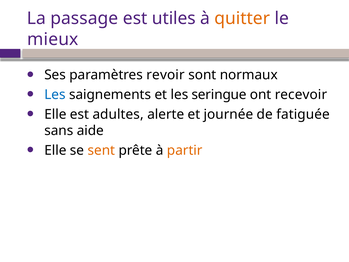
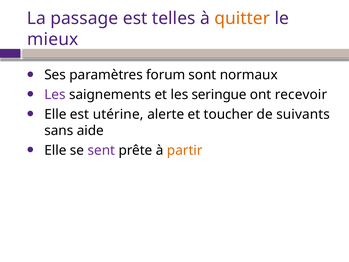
utiles: utiles -> telles (174, 18)
revoir: revoir -> forum (166, 75)
Les colour: blue -> purple (55, 95)
adultes: adultes -> utérine (118, 114)
journée: journée -> toucher (228, 114)
fatiguée: fatiguée -> suivants (303, 114)
sent colour: orange -> purple (101, 150)
